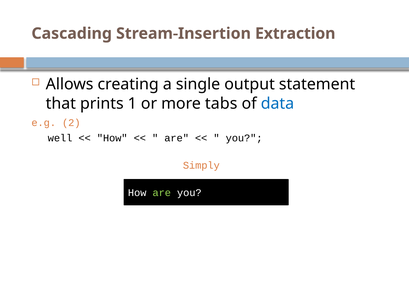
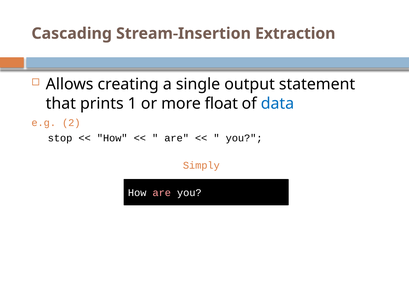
tabs: tabs -> float (221, 103)
well: well -> stop (60, 138)
are colour: light green -> pink (162, 193)
